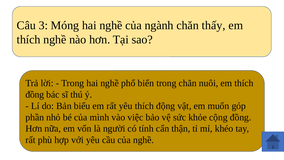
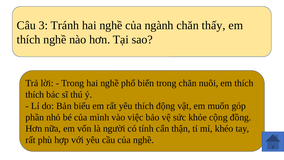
Móng: Móng -> Tránh (65, 25)
đồng: đồng -> thích (35, 94)
